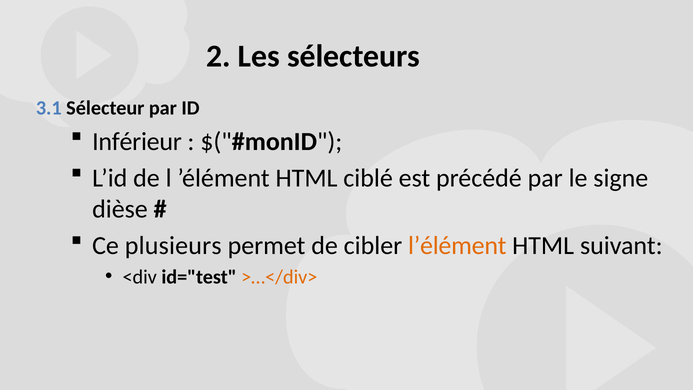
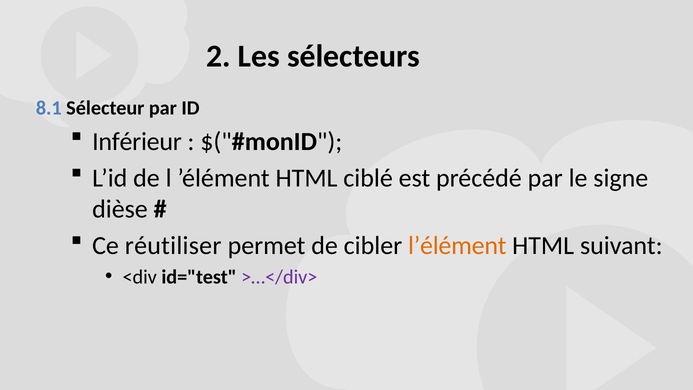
3.1: 3.1 -> 8.1 (49, 108)
plusieurs: plusieurs -> réutiliser (173, 245)
>…</div> colour: orange -> purple (279, 277)
